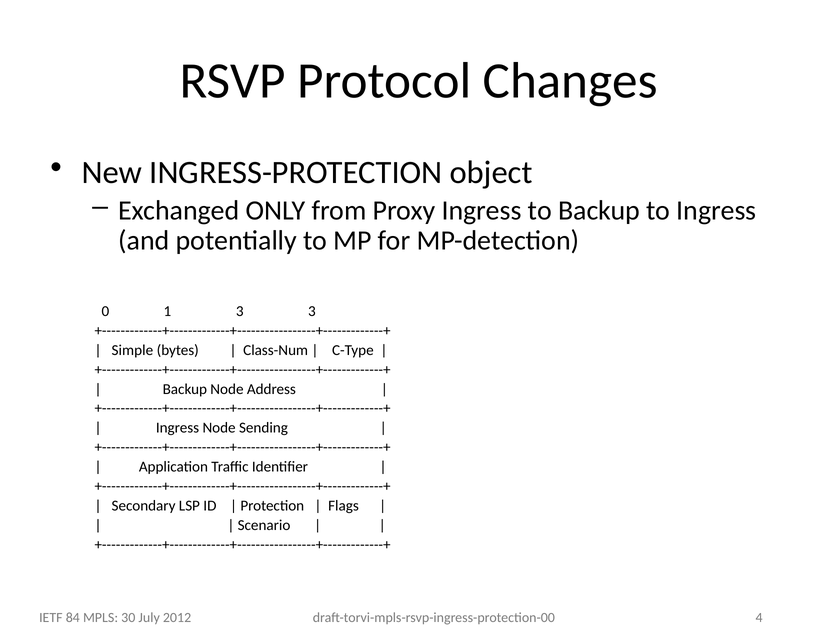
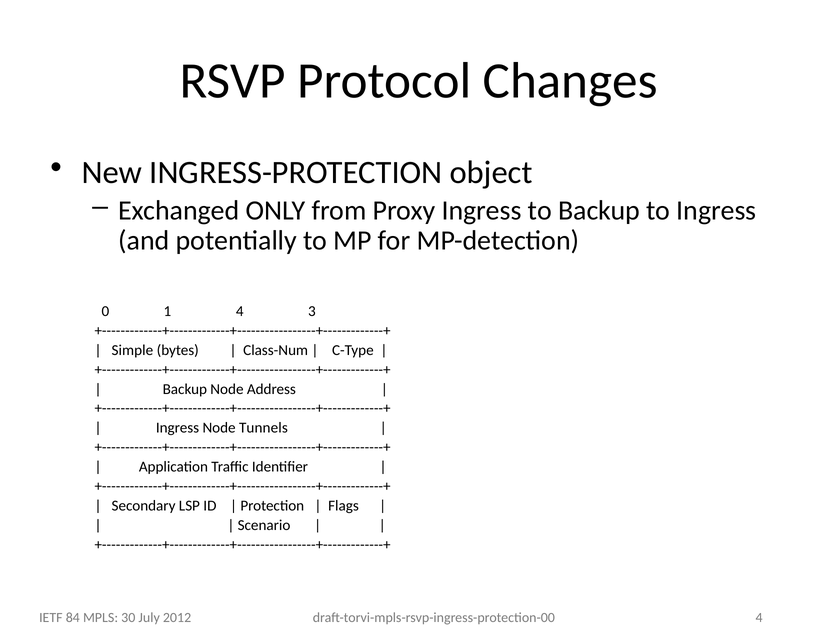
1 3: 3 -> 4 (240, 311)
Sending: Sending -> Tunnels (263, 428)
